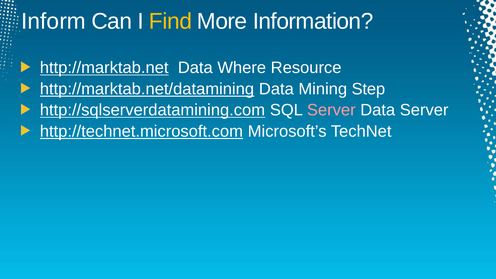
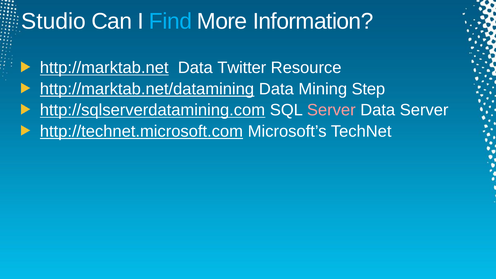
Inform: Inform -> Studio (54, 21)
Find colour: yellow -> light blue (170, 21)
Where: Where -> Twitter (242, 68)
